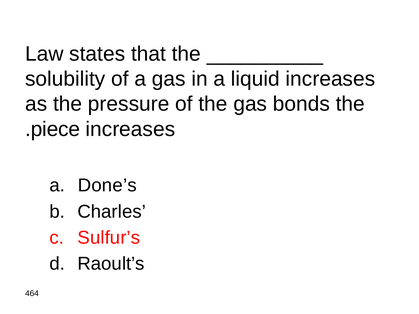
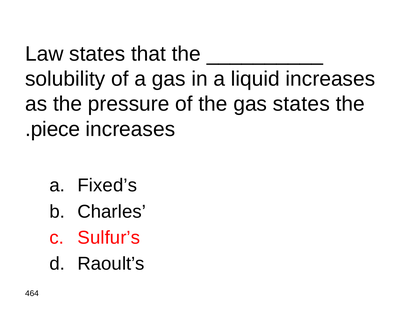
gas bonds: bonds -> states (301, 104)
Done’s: Done’s -> Fixed’s (107, 186)
